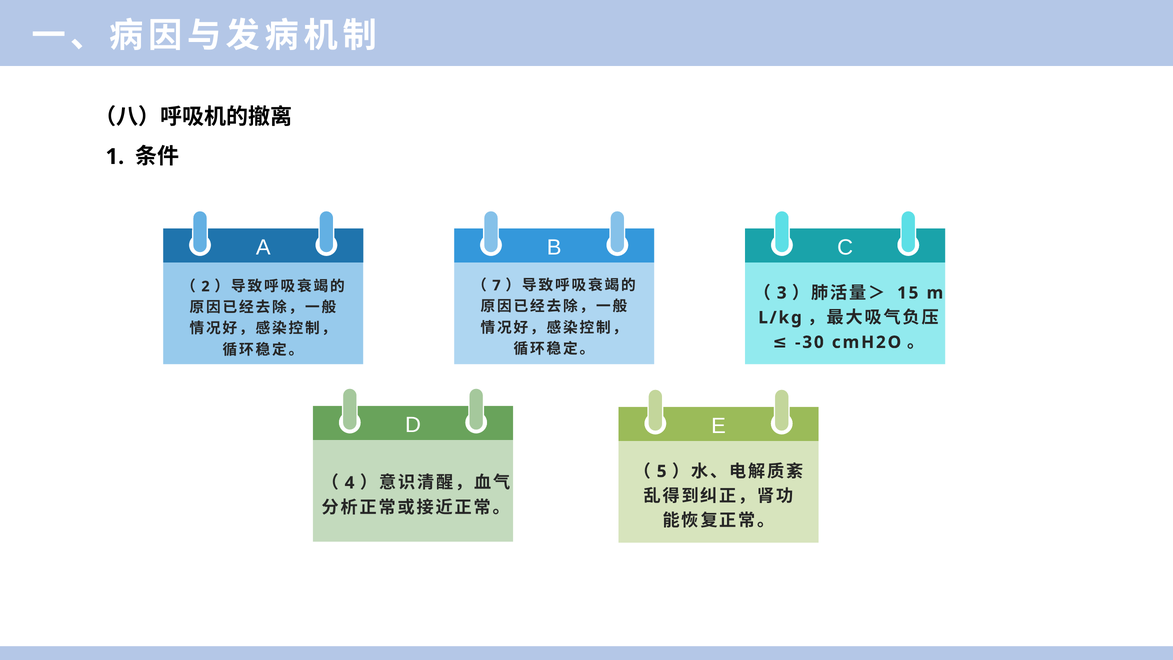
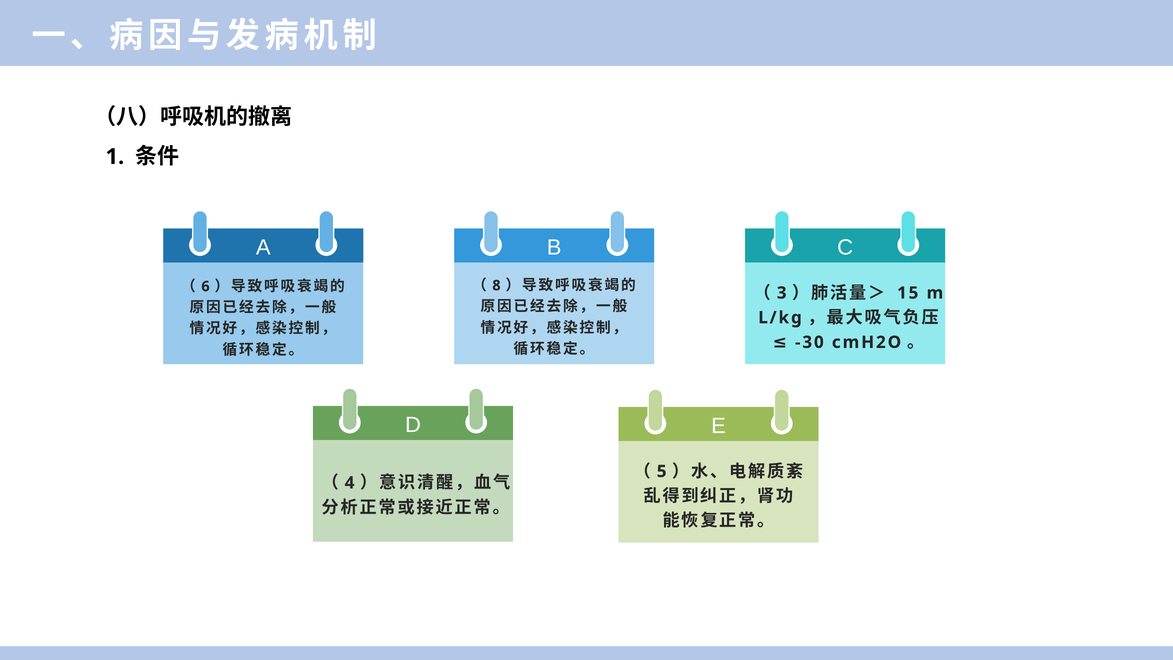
7: 7 -> 8 (496, 285)
2: 2 -> 6 (205, 286)
